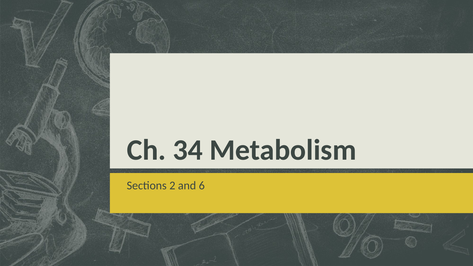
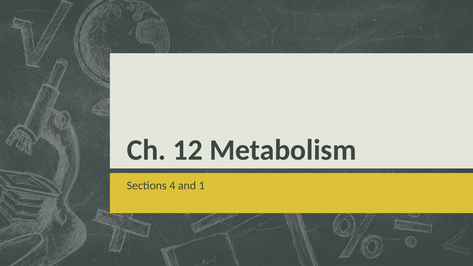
34: 34 -> 12 (188, 150)
2: 2 -> 4 (172, 186)
6: 6 -> 1 (202, 186)
